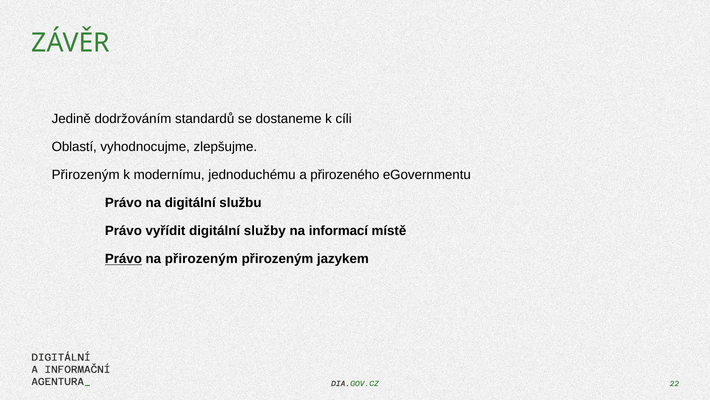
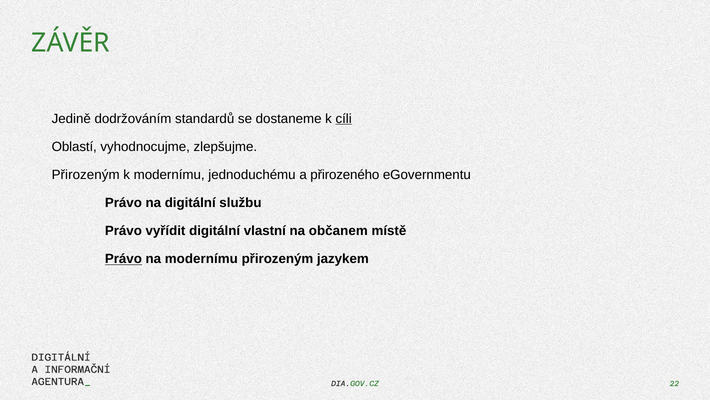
cíli underline: none -> present (344, 118)
služby: služby -> vlastní (265, 231)
informací: informací -> občanem (338, 231)
na přirozeným: přirozeným -> modernímu (201, 259)
